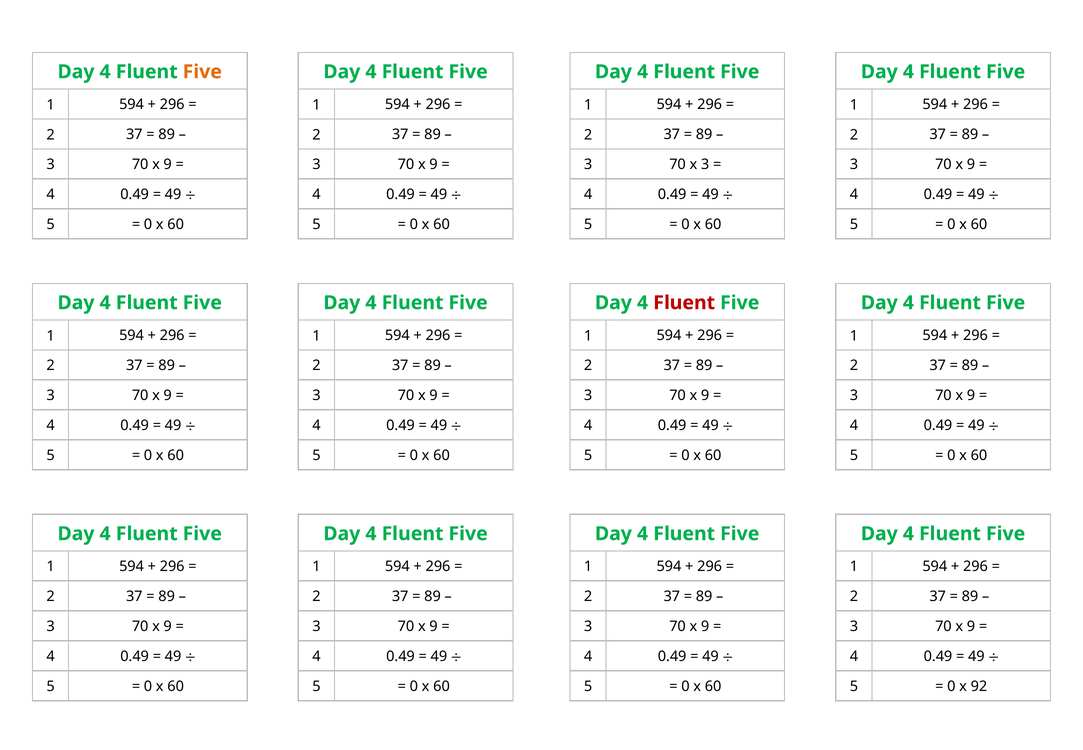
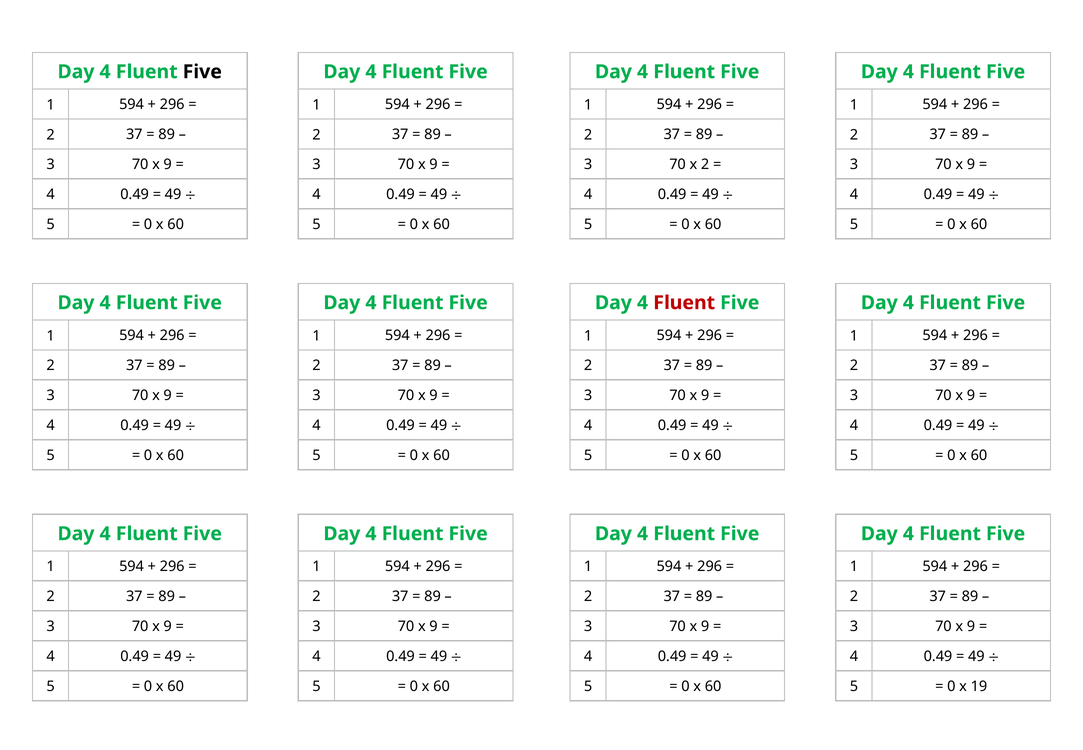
Five colour: orange -> black (202, 72)
x 3: 3 -> 2 (705, 165)
92: 92 -> 19 (979, 686)
